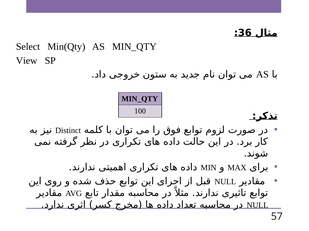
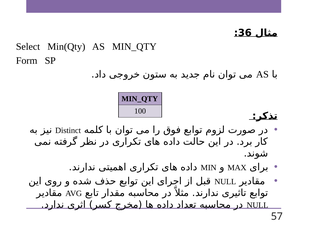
View: View -> Form (27, 61)
